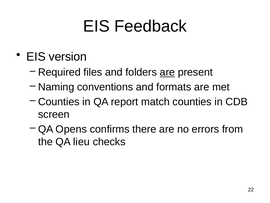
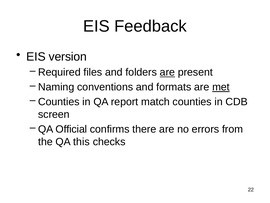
met underline: none -> present (221, 87)
Opens: Opens -> Official (71, 129)
lieu: lieu -> this (81, 141)
